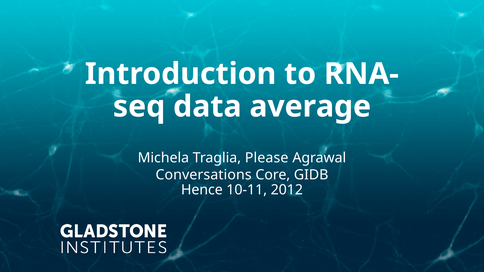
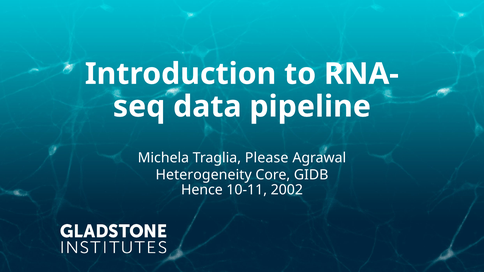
average: average -> pipeline (310, 107)
Conversations: Conversations -> Heterogeneity (204, 175)
2012: 2012 -> 2002 (287, 190)
